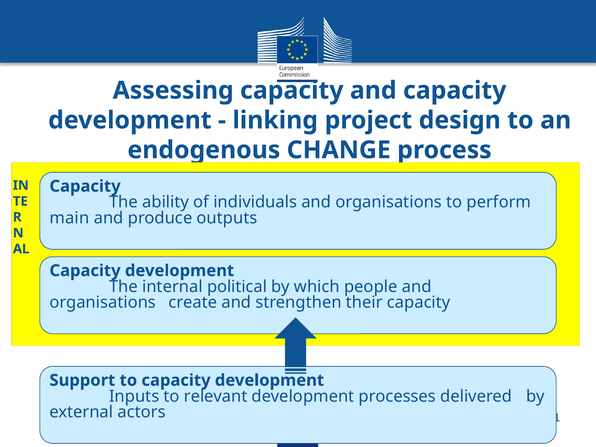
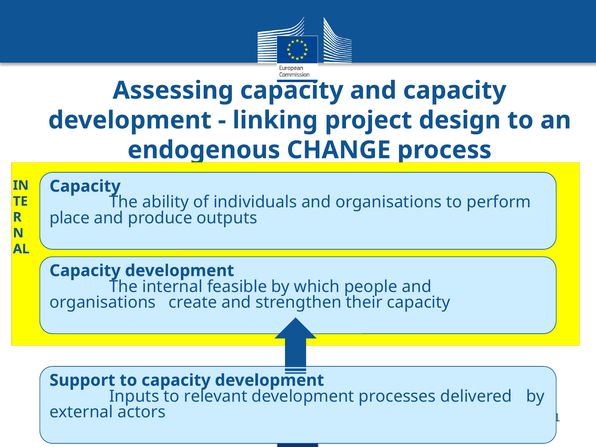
main: main -> place (70, 218)
political: political -> feasible (237, 287)
